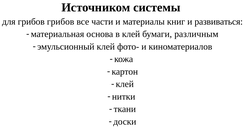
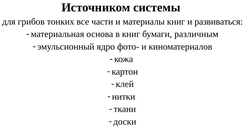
грибов грибов: грибов -> тонких (61, 22)
в клей: клей -> книг (131, 34)
эмульсионный клей: клей -> ядро (106, 47)
